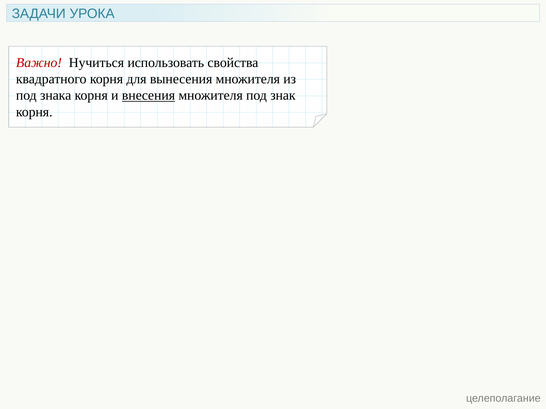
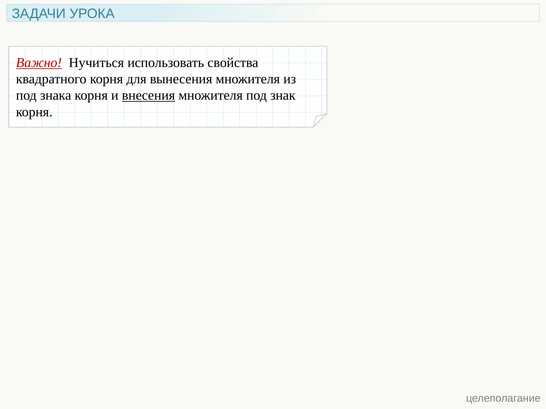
Важно underline: none -> present (39, 63)
